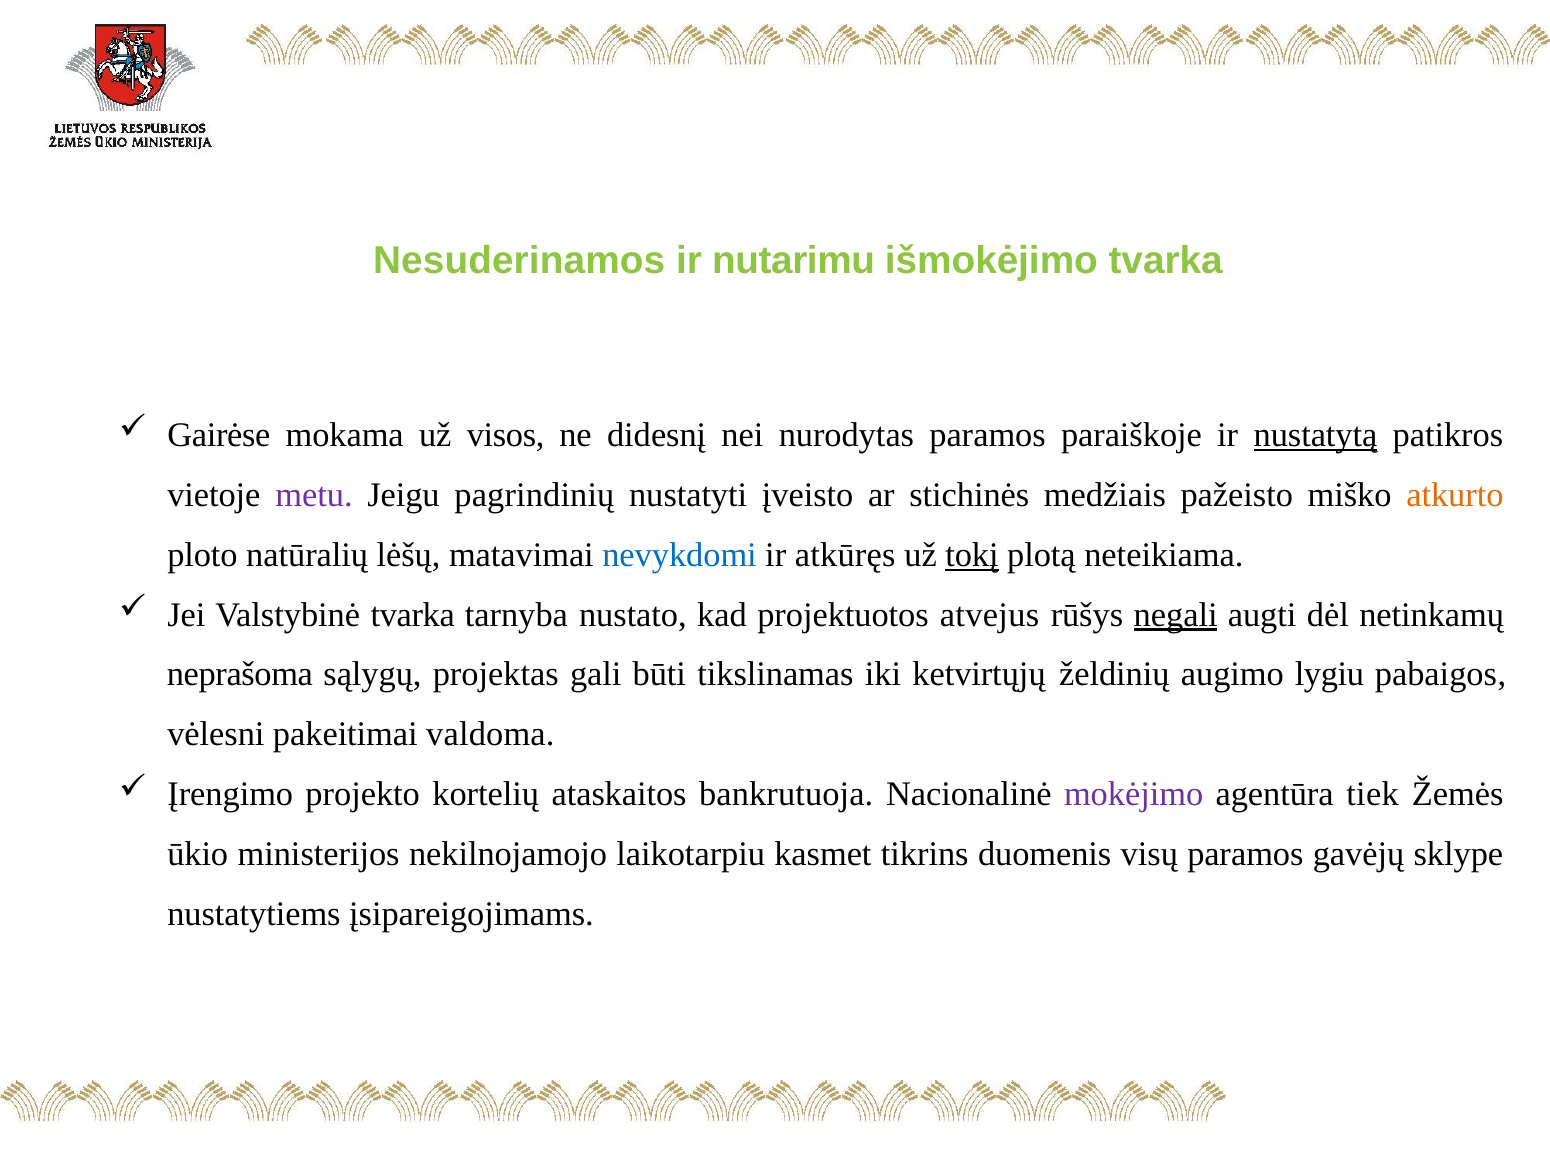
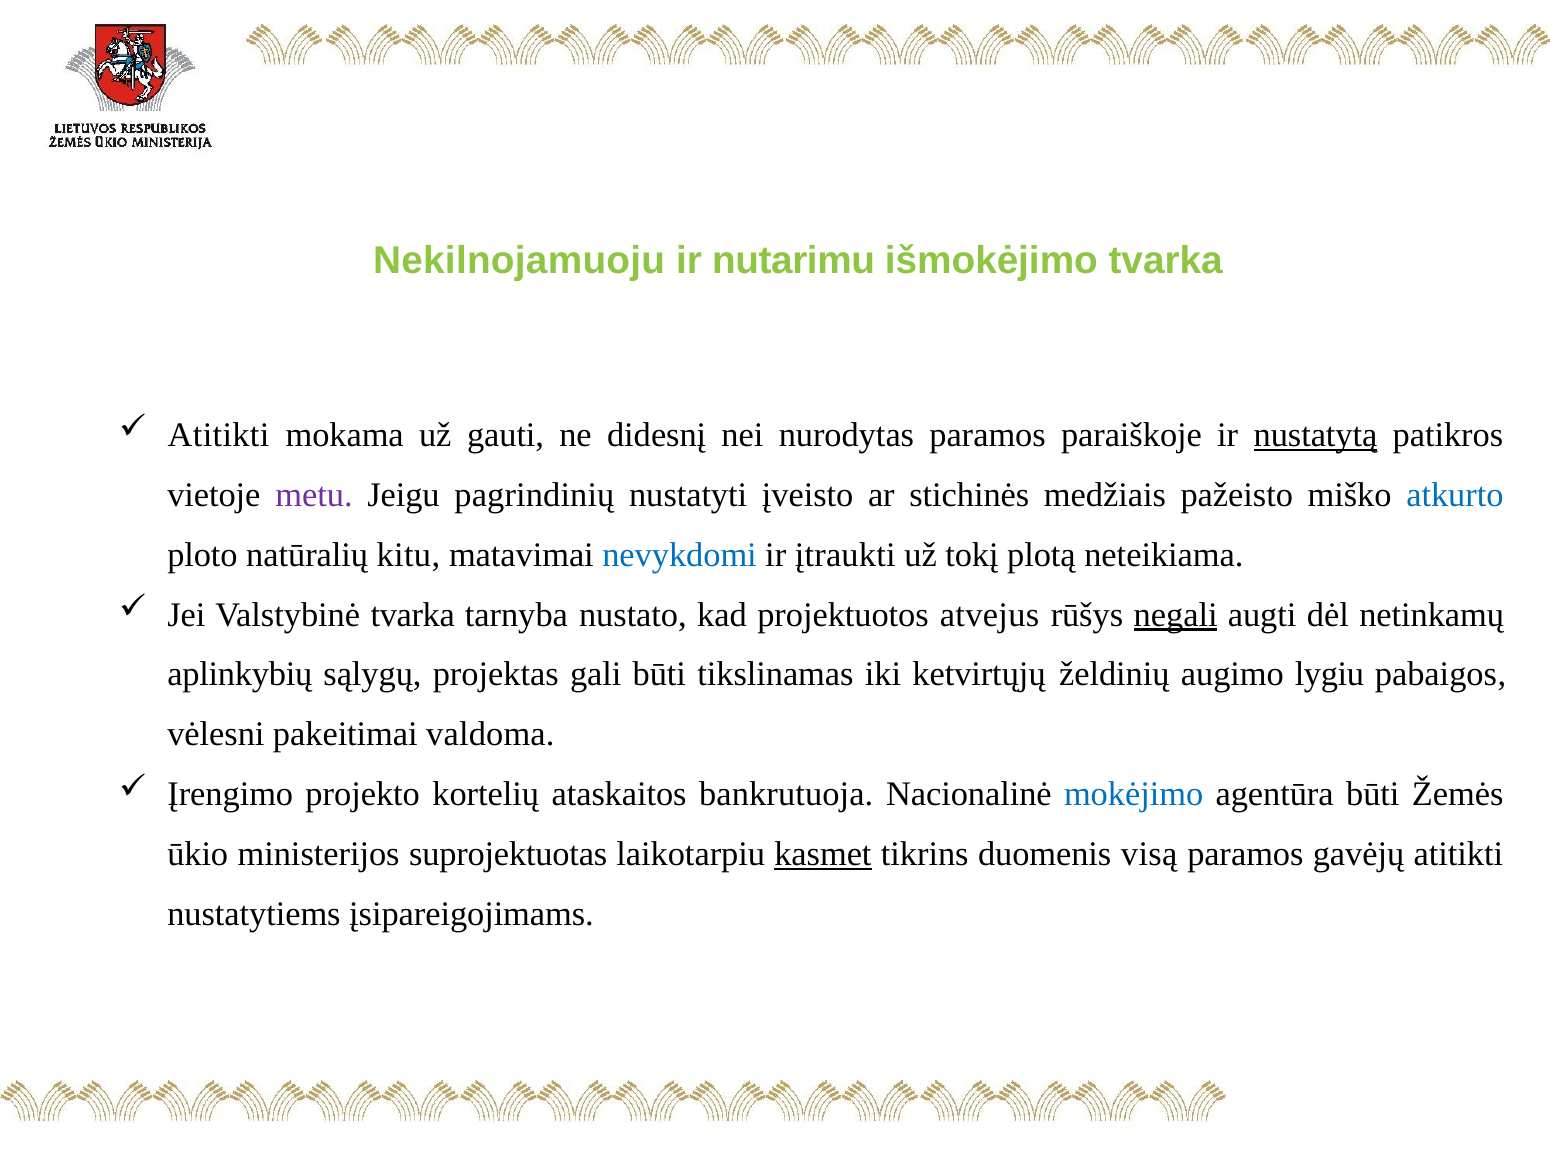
Nesuderinamos: Nesuderinamos -> Nekilnojamuoju (519, 261)
Gairėse: Gairėse -> Atitikti (219, 435)
visos: visos -> gauti (506, 435)
atkurto colour: orange -> blue (1455, 495)
lėšų: lėšų -> kitu (408, 555)
atkūręs: atkūręs -> įtraukti (845, 555)
tokį underline: present -> none (972, 555)
neprašoma: neprašoma -> aplinkybių (240, 674)
mokėjimo colour: purple -> blue (1134, 794)
agentūra tiek: tiek -> būti (1373, 794)
nekilnojamojo: nekilnojamojo -> suprojektuotas (508, 854)
kasmet underline: none -> present (823, 854)
visų: visų -> visą (1149, 854)
gavėjų sklype: sklype -> atitikti (1458, 854)
